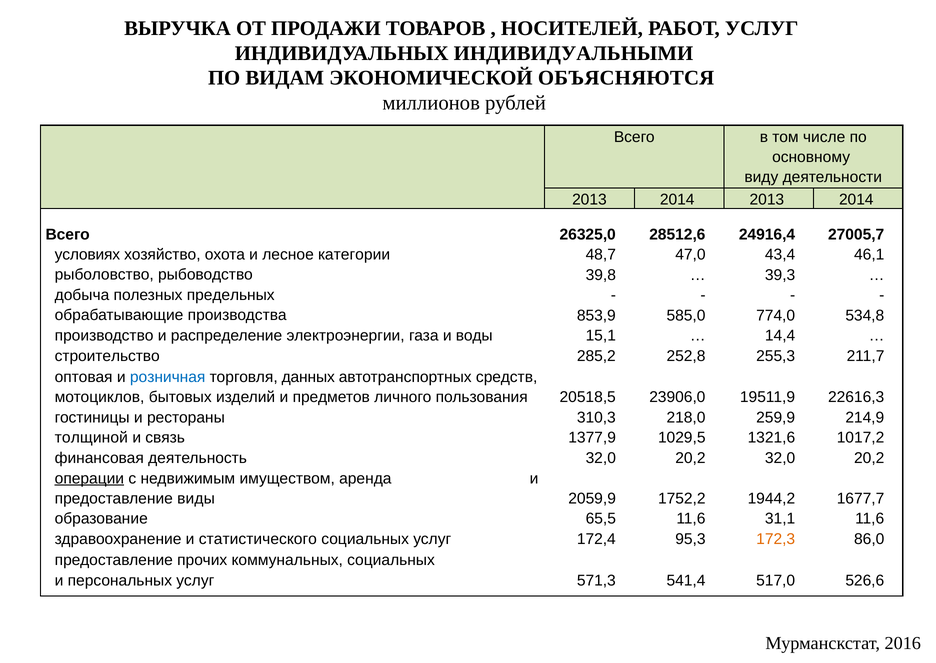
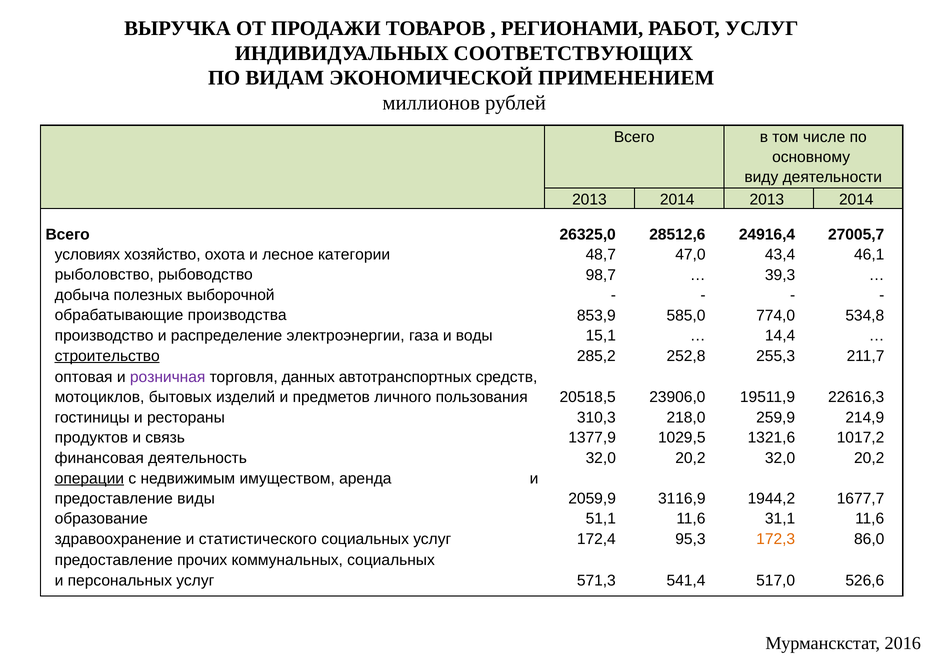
НОСИТЕЛЕЙ: НОСИТЕЛЕЙ -> РЕГИОНАМИ (572, 28)
ИНДИВИДУАЛЬНЫМИ: ИНДИВИДУАЛЬНЫМИ -> СООТВЕТСТВУЮЩИХ (573, 53)
ОБЪЯСНЯЮТСЯ: ОБЪЯСНЯЮТСЯ -> ПРИМЕНЕНИЕМ (626, 78)
39,8: 39,8 -> 98,7 (601, 275)
предельных: предельных -> выборочной (231, 295)
строительство underline: none -> present (107, 356)
розничная colour: blue -> purple (168, 377)
толщиной: толщиной -> продуктов (91, 438)
1752,2: 1752,2 -> 3116,9 (682, 499)
65,5: 65,5 -> 51,1 (601, 519)
